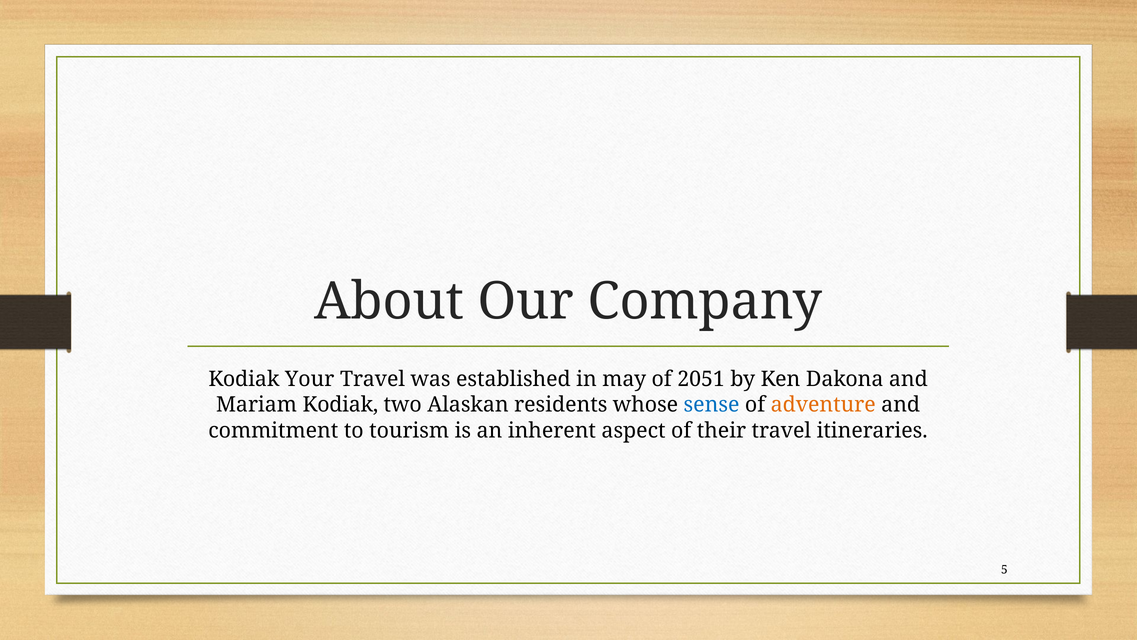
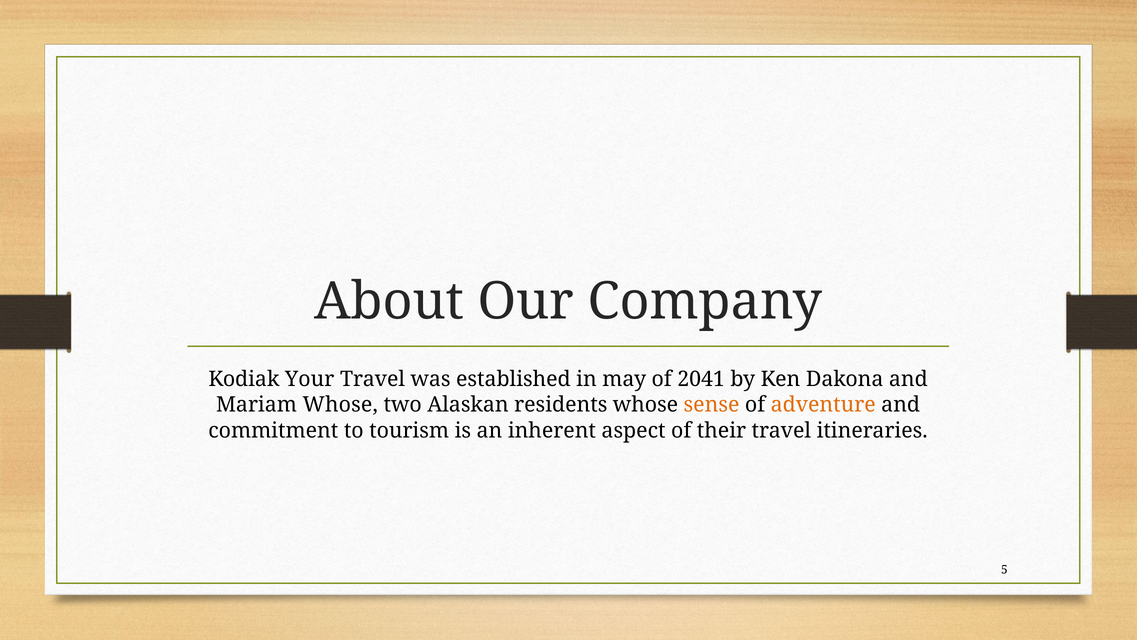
2051: 2051 -> 2041 (701, 379)
Mariam Kodiak: Kodiak -> Whose (340, 405)
sense colour: blue -> orange (712, 405)
